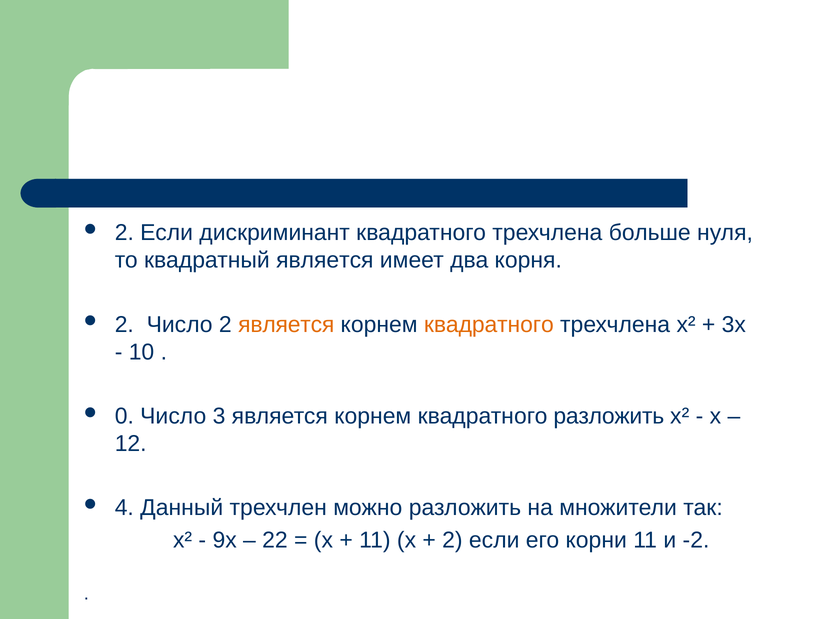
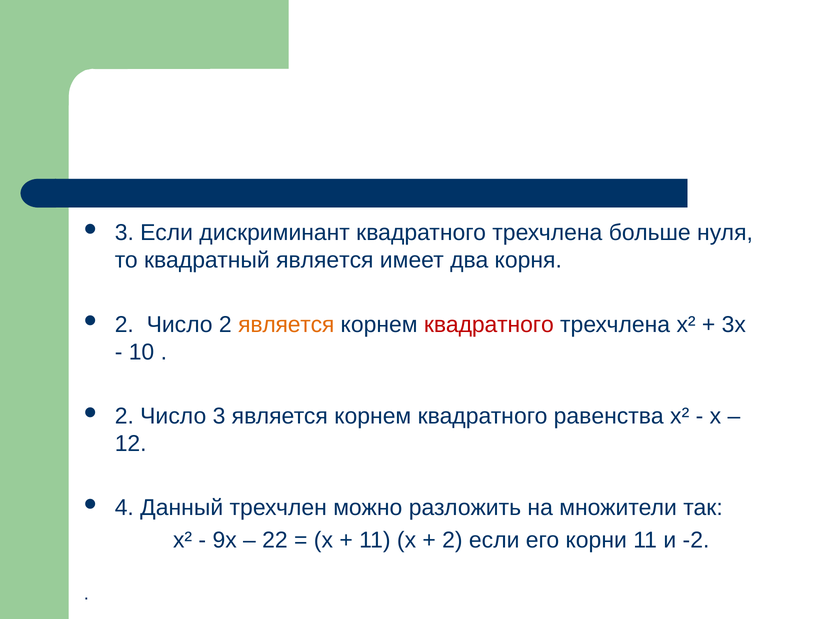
2: 2 -> 3 (124, 233)
квадратного colour: orange -> red (489, 324)
0: 0 -> 2 (124, 416)
квадратного разложить: разложить -> равенства (609, 416)
